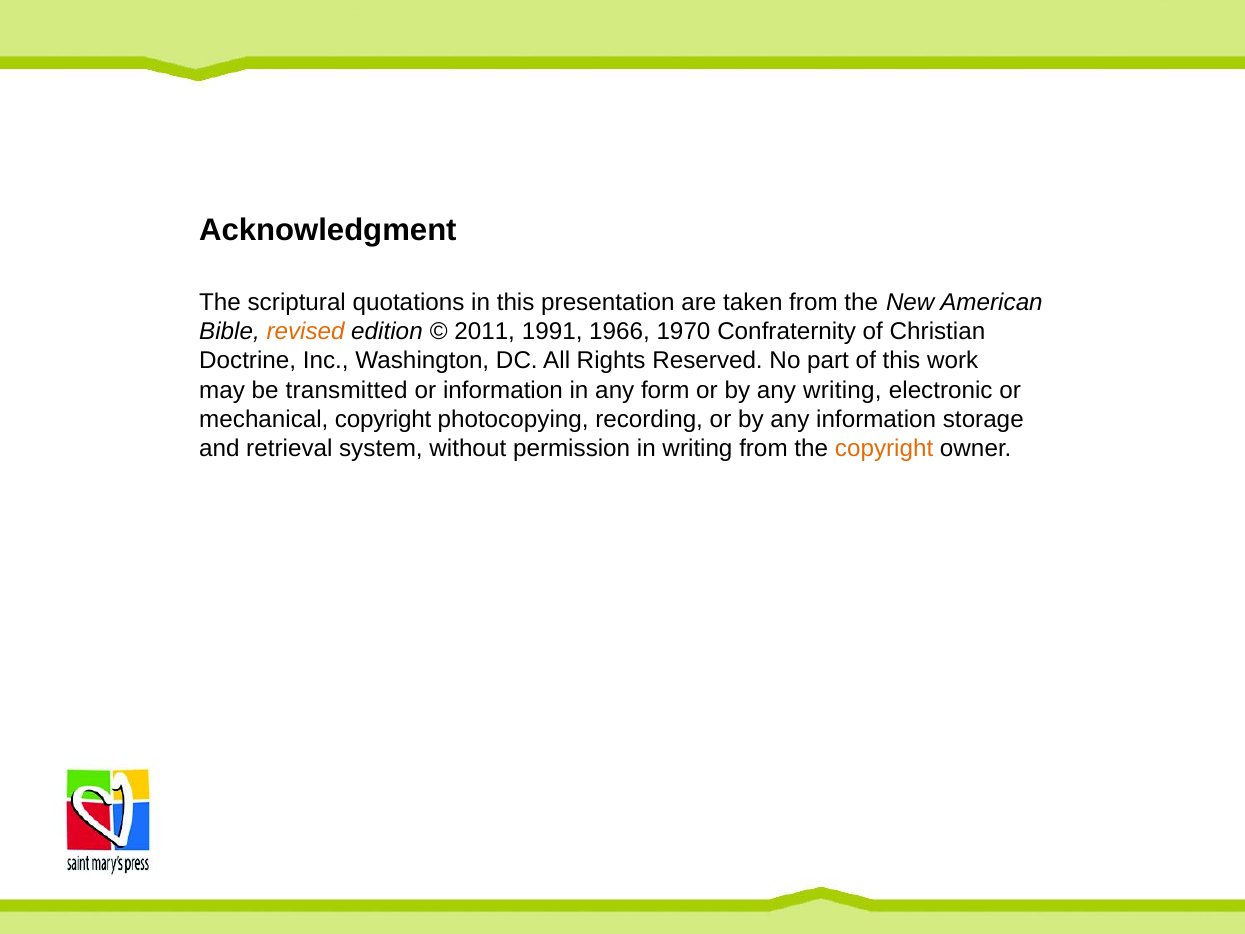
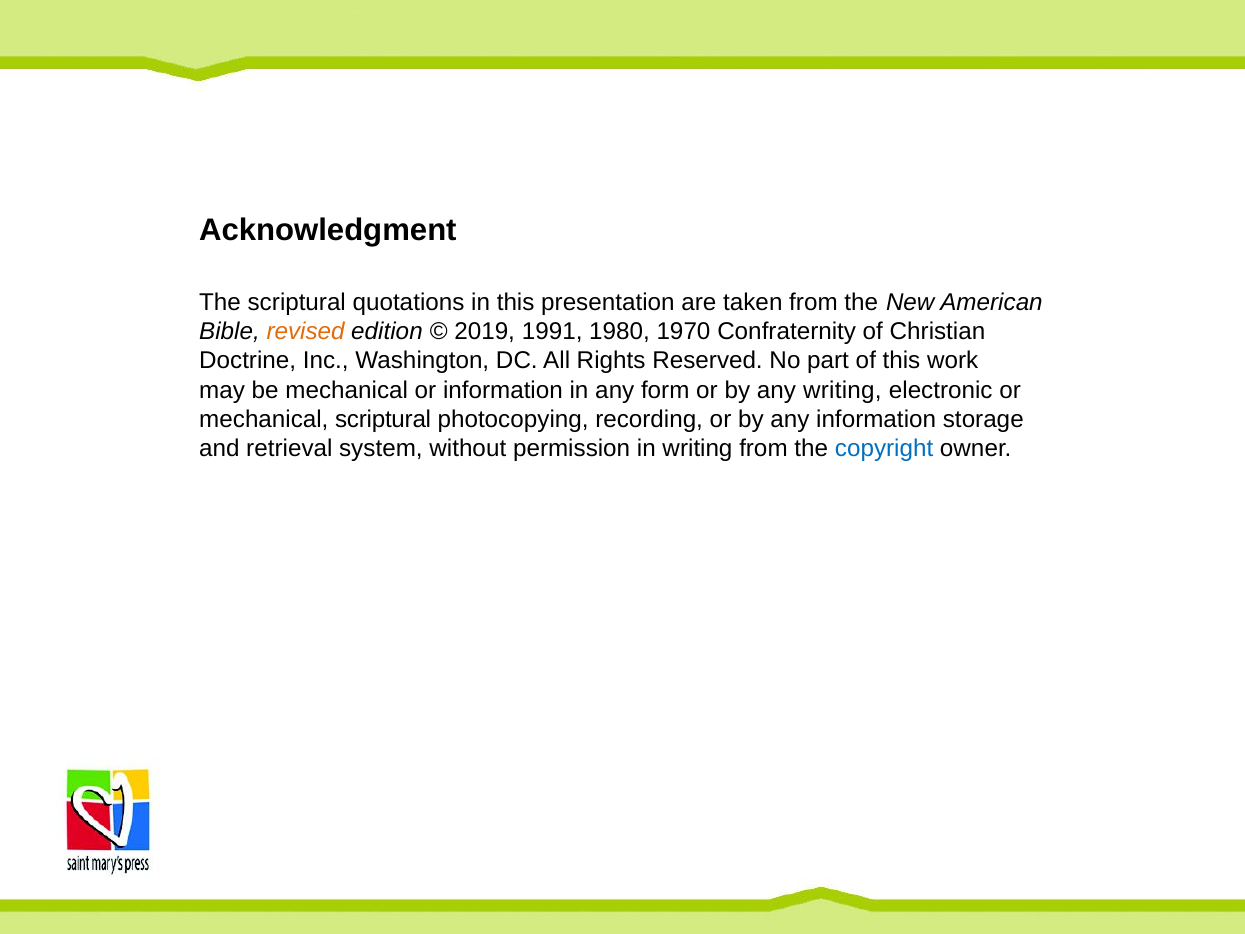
2011: 2011 -> 2019 (485, 332)
1966: 1966 -> 1980 (619, 332)
be transmitted: transmitted -> mechanical (347, 390)
mechanical copyright: copyright -> scriptural (383, 419)
copyright colour: orange -> blue (884, 448)
